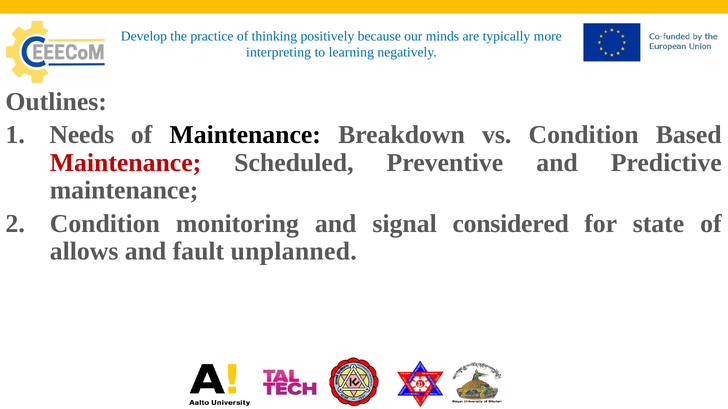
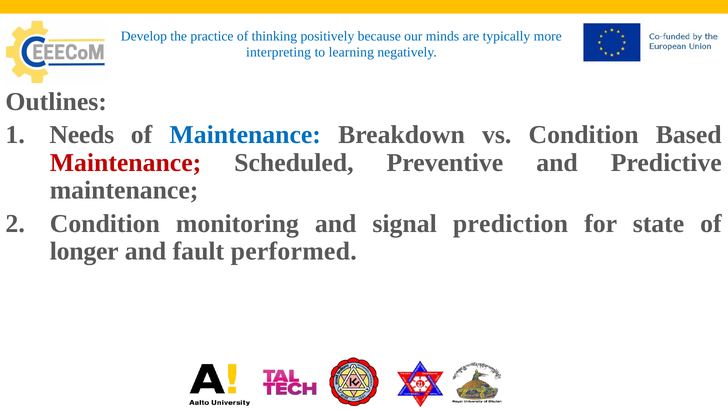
Maintenance colour: black -> blue (245, 135)
considered: considered -> prediction (510, 224)
allows: allows -> longer (84, 252)
unplanned: unplanned -> performed (294, 252)
